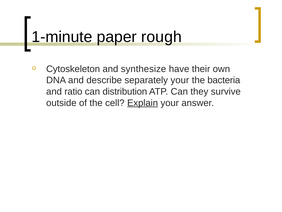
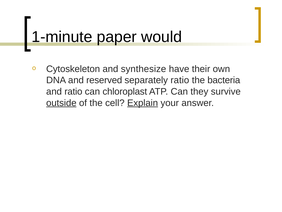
rough: rough -> would (162, 37)
describe: describe -> reserved (104, 80)
separately your: your -> ratio (180, 80)
distribution: distribution -> chloroplast (125, 91)
outside underline: none -> present (61, 103)
